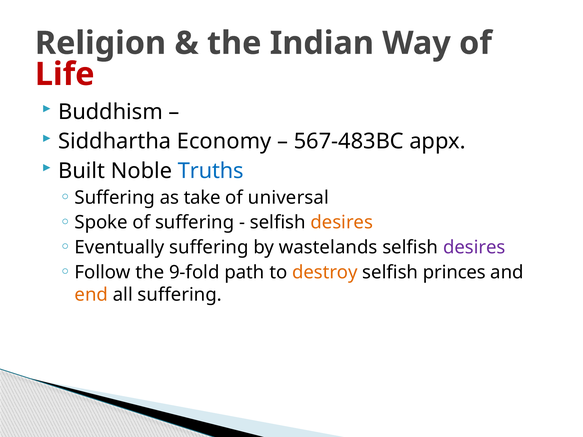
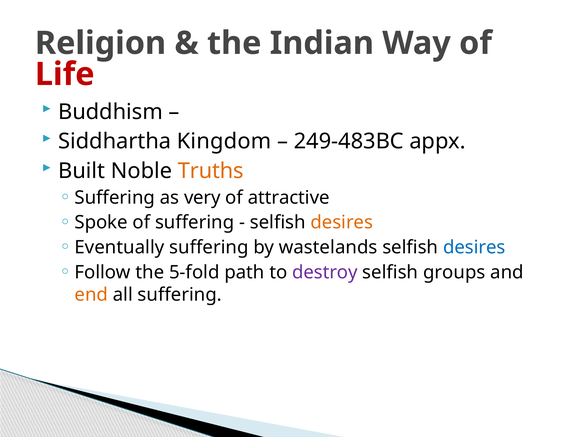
Economy: Economy -> Kingdom (224, 141)
567-483BC: 567-483BC -> 249-483BC (349, 141)
Truths colour: blue -> orange (211, 171)
take: take -> very (202, 198)
universal: universal -> attractive (289, 198)
desires colour: purple -> blue (474, 248)
9-fold: 9-fold -> 5-fold (194, 273)
destroy colour: orange -> purple (325, 273)
princes: princes -> groups (454, 273)
